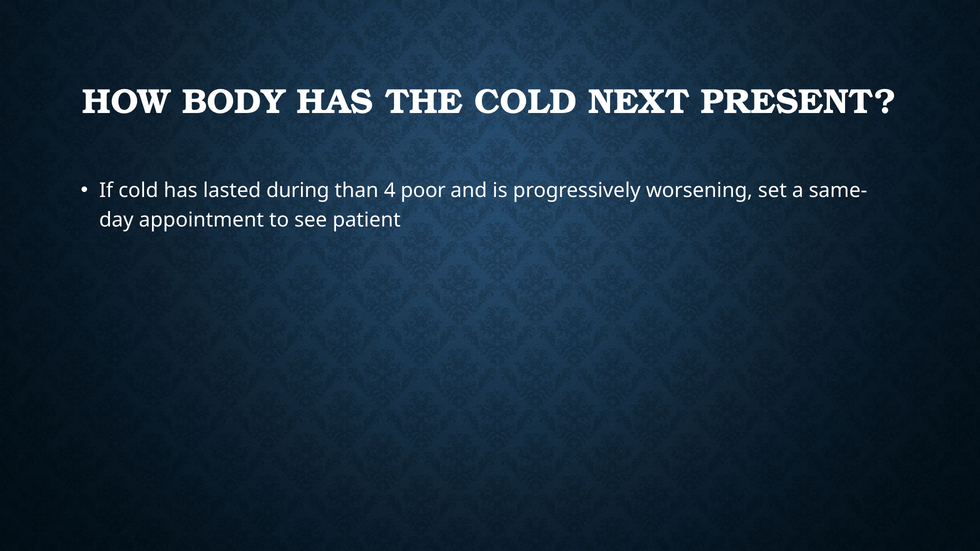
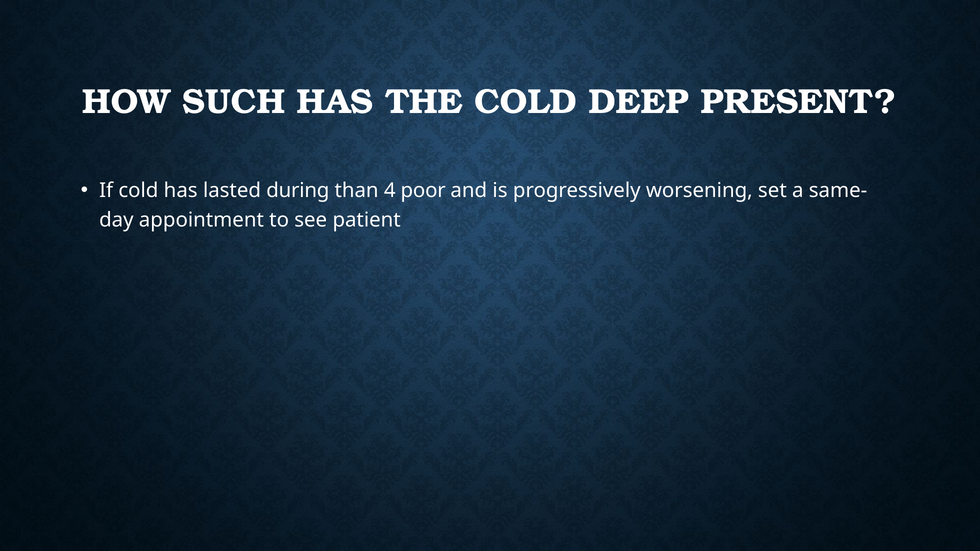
BODY: BODY -> SUCH (234, 102)
NEXT: NEXT -> DEEP (639, 102)
